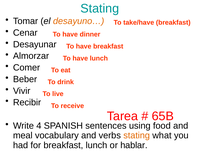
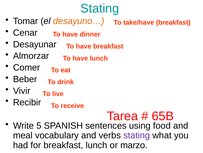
4: 4 -> 5 (39, 125)
stating colour: orange -> purple (137, 135)
hablar: hablar -> marzo (134, 145)
